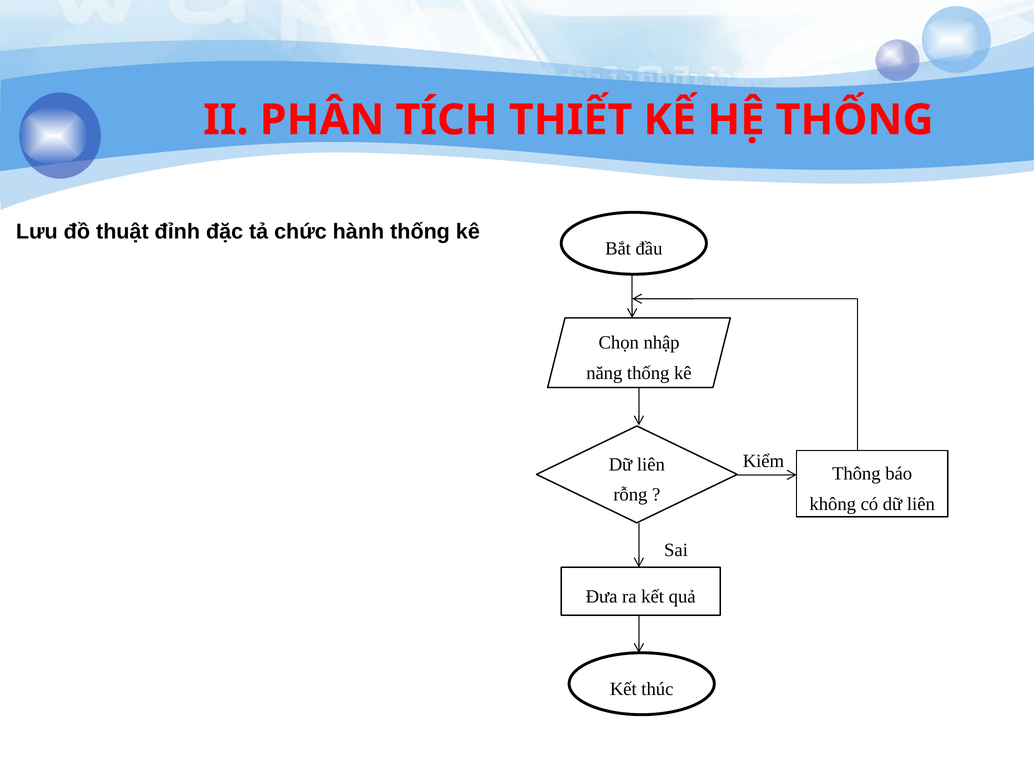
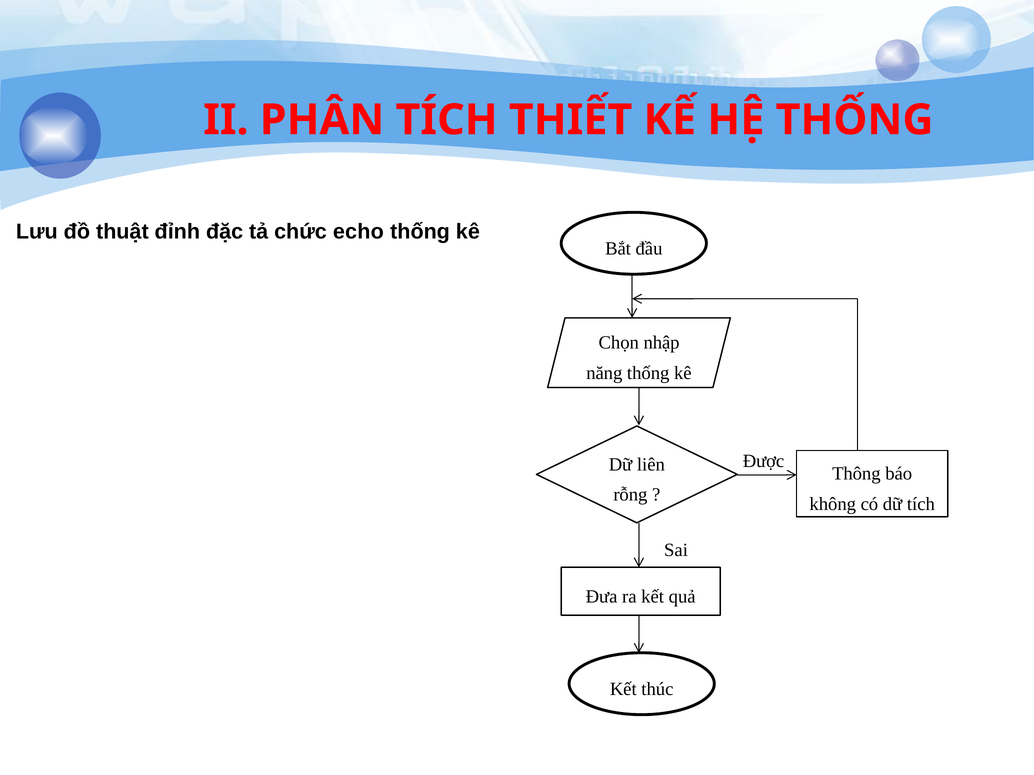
hành: hành -> echo (358, 232)
Kiểm: Kiểm -> Được (763, 461)
có dữ liên: liên -> tích (921, 504)
